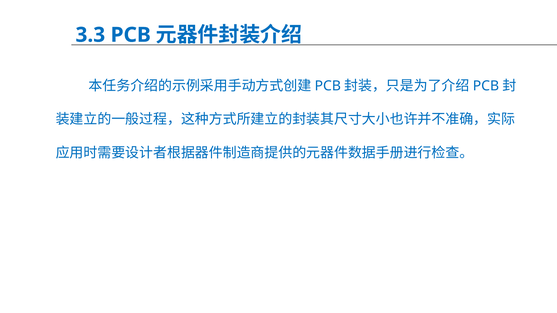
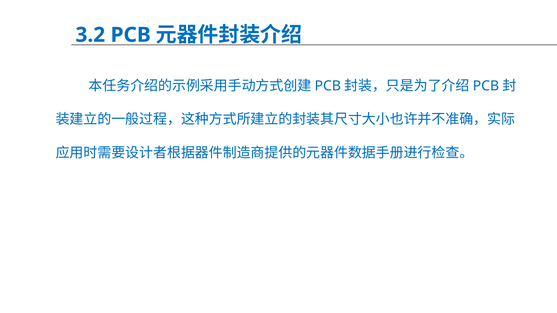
3.3: 3.3 -> 3.2 (90, 35)
